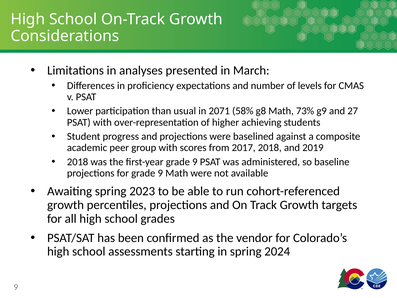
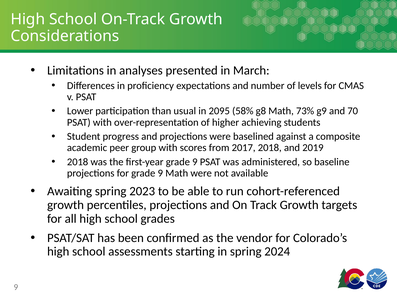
2071: 2071 -> 2095 (219, 111)
27: 27 -> 70 (353, 111)
